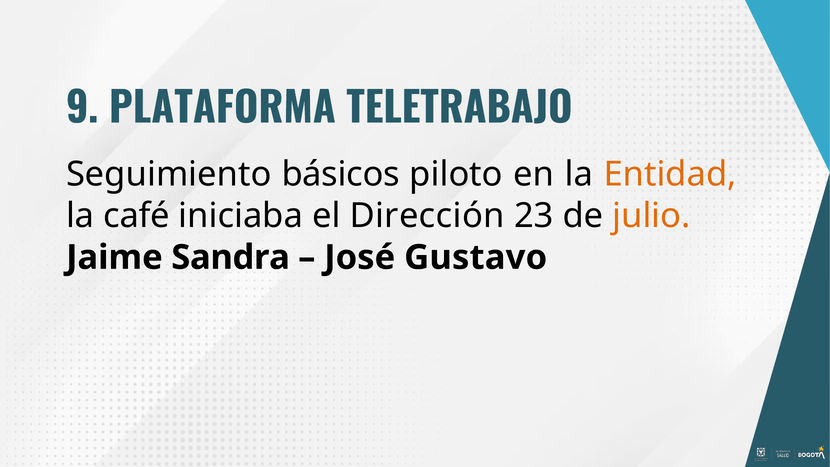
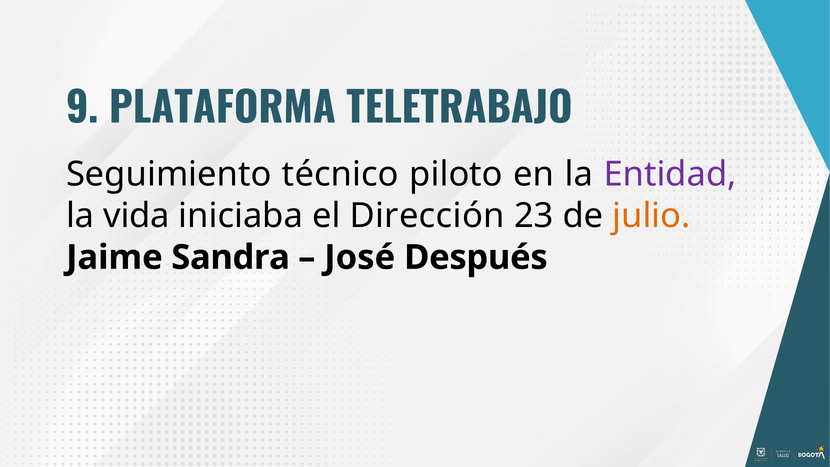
básicos: básicos -> técnico (340, 174)
Entidad colour: orange -> purple (670, 174)
café: café -> vida (136, 216)
Gustavo: Gustavo -> Después (476, 257)
